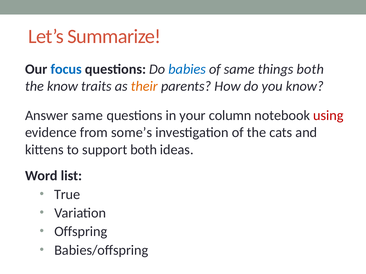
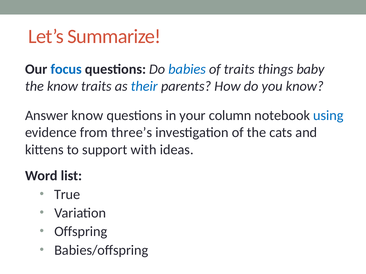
of same: same -> traits (239, 69)
things both: both -> baby (310, 69)
their colour: orange -> blue (144, 86)
Answer same: same -> know (87, 116)
using colour: red -> blue (328, 116)
some’s: some’s -> three’s (132, 133)
support both: both -> with (144, 150)
